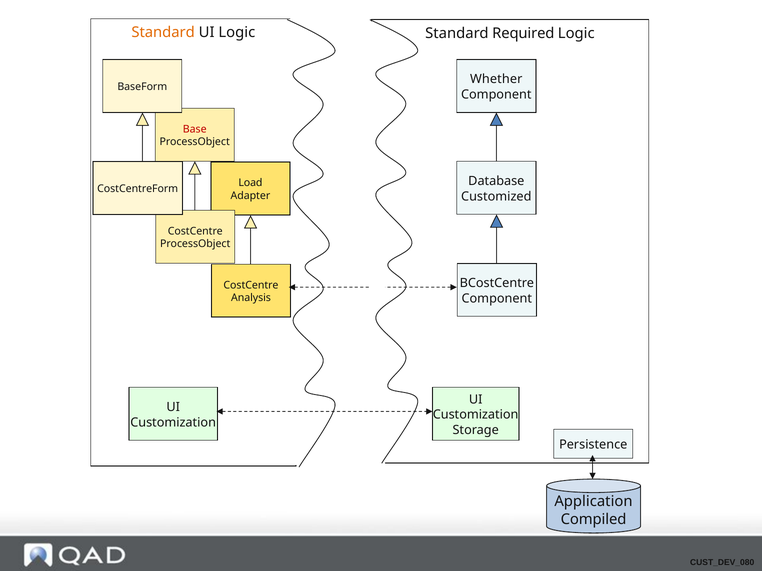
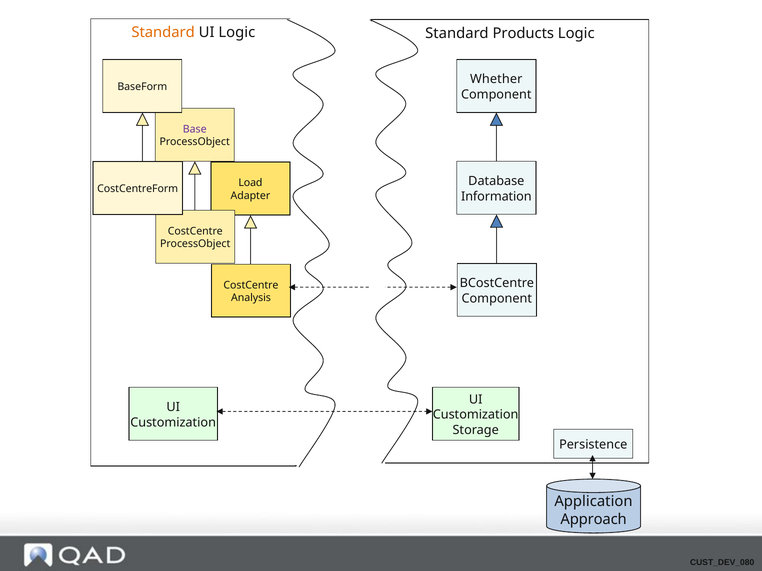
Required: Required -> Products (523, 33)
Base colour: red -> purple (195, 129)
Customized: Customized -> Information (496, 197)
Compiled: Compiled -> Approach (594, 520)
